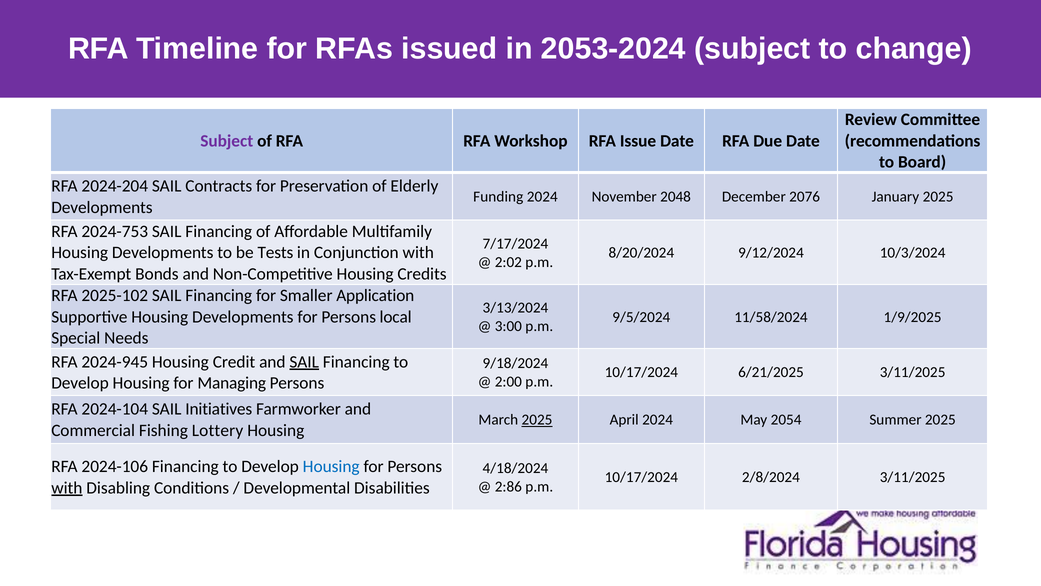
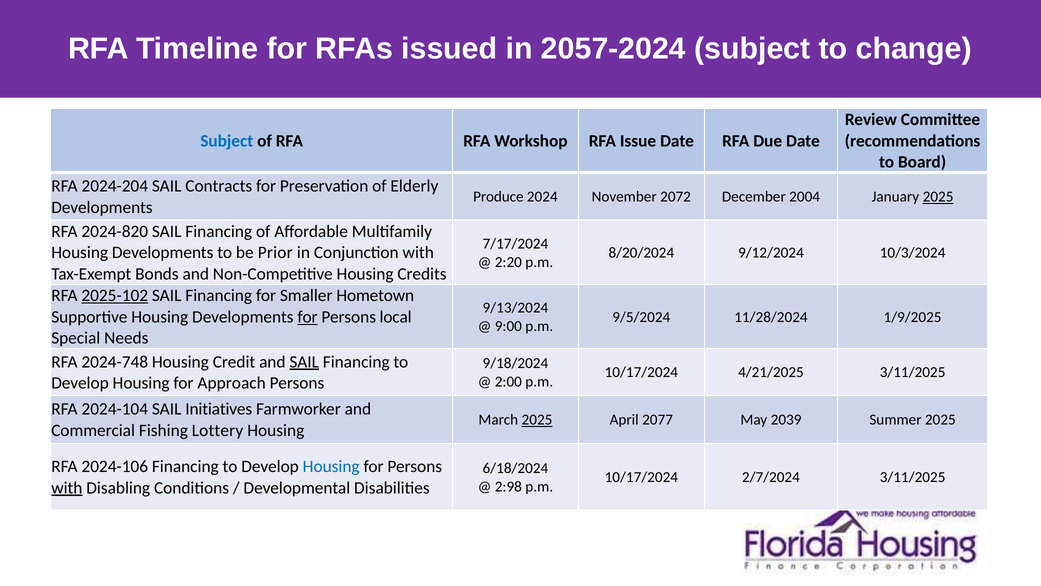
2053-2024: 2053-2024 -> 2057-2024 (613, 49)
Subject colour: purple -> blue (227, 141)
Funding: Funding -> Produce (498, 197)
2048: 2048 -> 2072 (676, 197)
2076: 2076 -> 2004 (805, 197)
2025 underline: none -> present (938, 197)
2024-753: 2024-753 -> 2024-820 (115, 231)
Tests: Tests -> Prior (275, 253)
2:02: 2:02 -> 2:20 (508, 262)
2025-102 underline: none -> present (115, 295)
Application: Application -> Hometown (375, 295)
3/13/2024: 3/13/2024 -> 9/13/2024 (515, 308)
for underline: none -> present (307, 317)
11/58/2024: 11/58/2024 -> 11/28/2024 (771, 317)
3:00: 3:00 -> 9:00 (508, 326)
2024-945: 2024-945 -> 2024-748 (115, 362)
6/21/2025: 6/21/2025 -> 4/21/2025 (771, 372)
Managing: Managing -> Approach (232, 383)
April 2024: 2024 -> 2077 (658, 420)
2054: 2054 -> 2039 (786, 420)
4/18/2024: 4/18/2024 -> 6/18/2024 (515, 468)
2/8/2024: 2/8/2024 -> 2/7/2024 (771, 477)
2:86: 2:86 -> 2:98 (508, 486)
